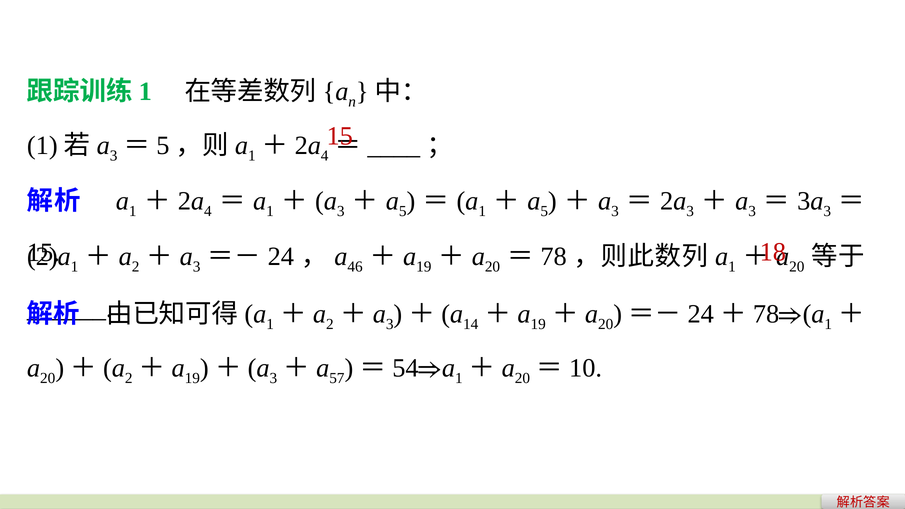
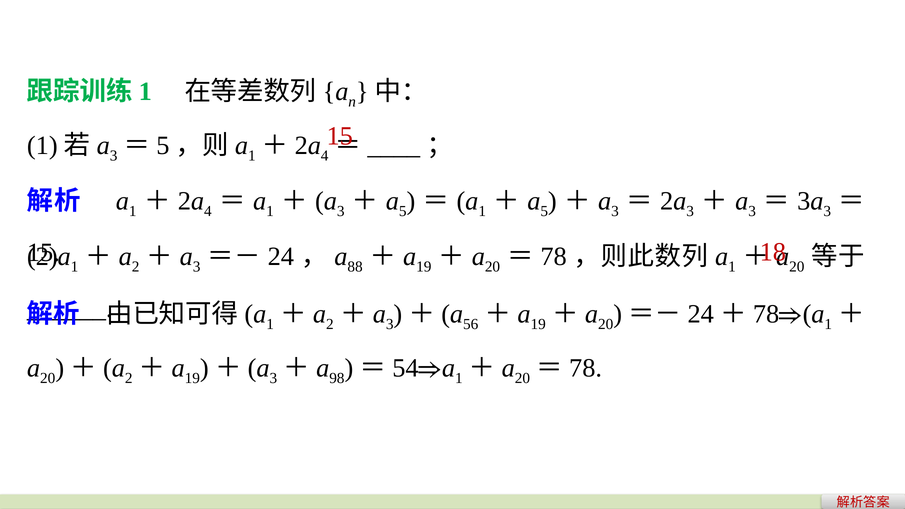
46: 46 -> 88 (355, 267)
14: 14 -> 56 (471, 324)
57: 57 -> 98 (337, 379)
10: 10 -> 78 (586, 368)
